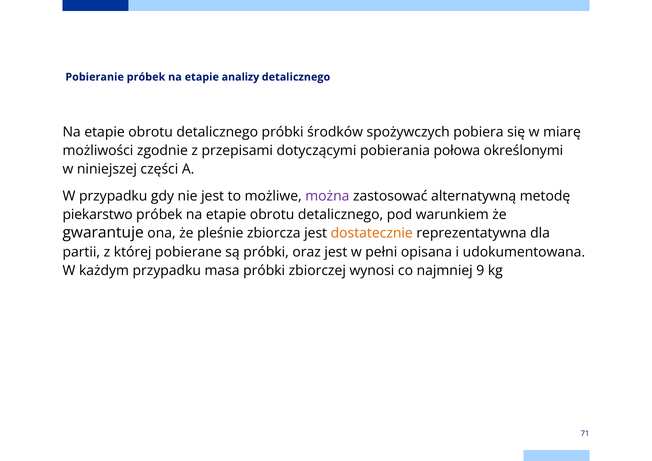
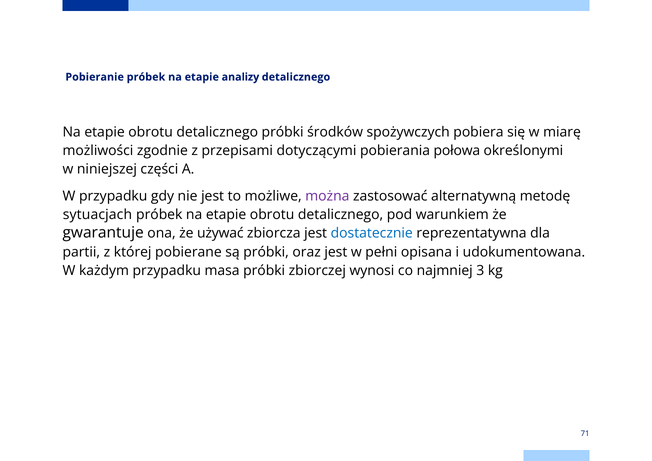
piekarstwo: piekarstwo -> sytuacjach (97, 215)
pleśnie: pleśnie -> używać (220, 233)
dostatecznie colour: orange -> blue (372, 233)
9: 9 -> 3 (480, 271)
